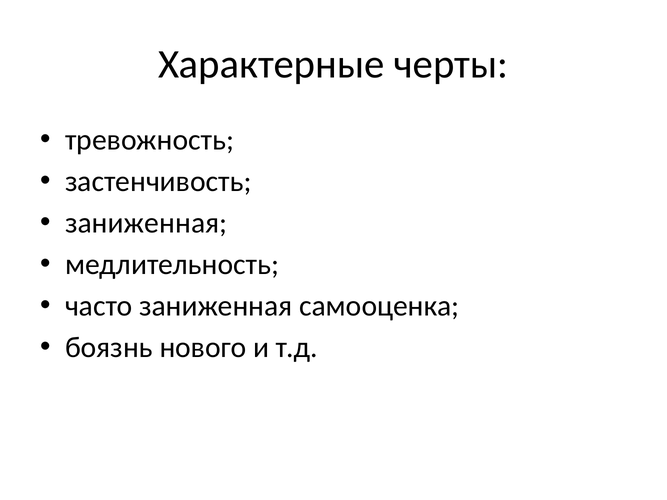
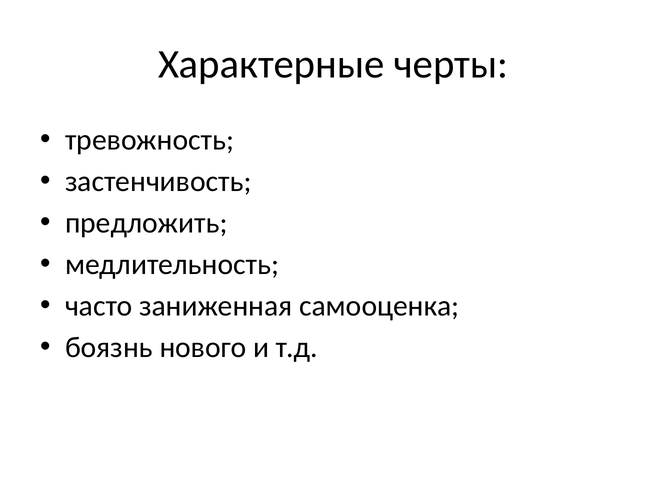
заниженная: заниженная -> предложить (146, 223)
